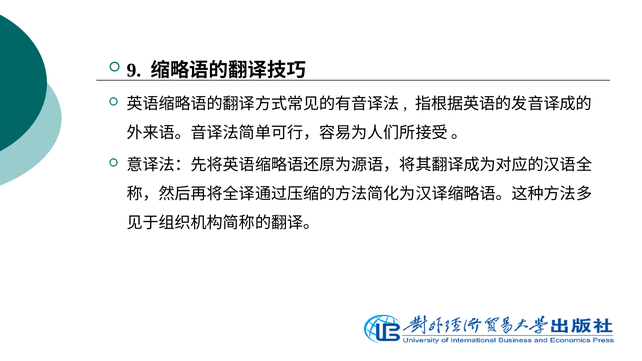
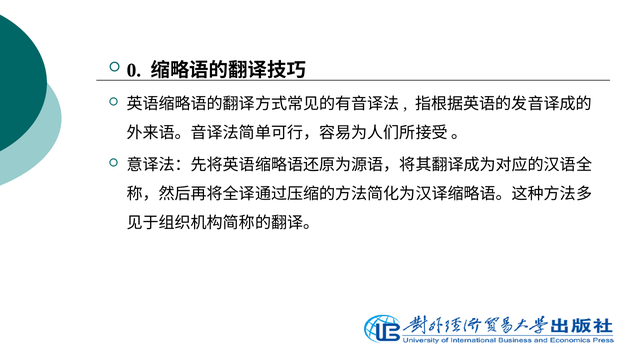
9: 9 -> 0 (134, 70)
